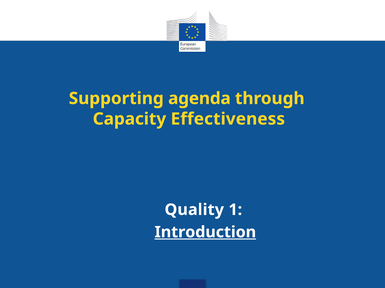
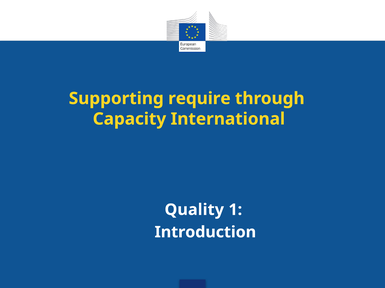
agenda: agenda -> require (199, 99)
Effectiveness: Effectiveness -> International (228, 119)
Introduction underline: present -> none (205, 233)
